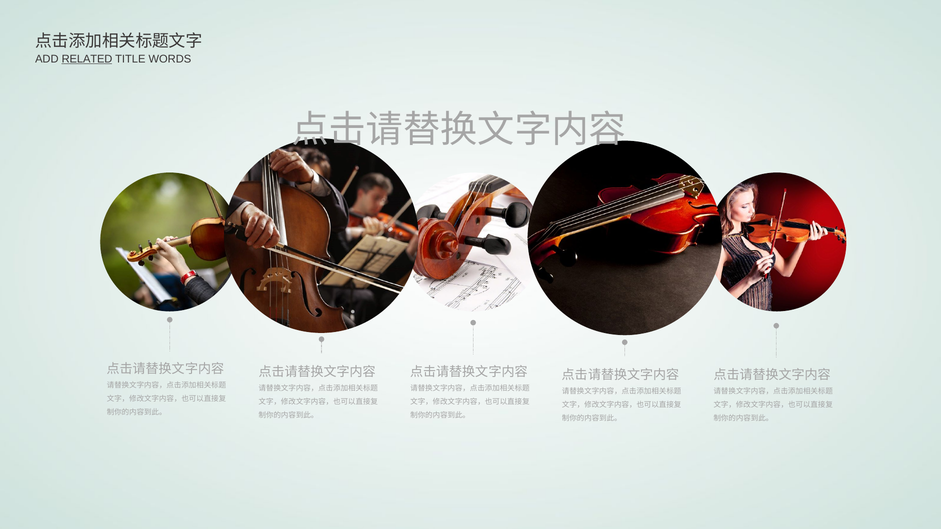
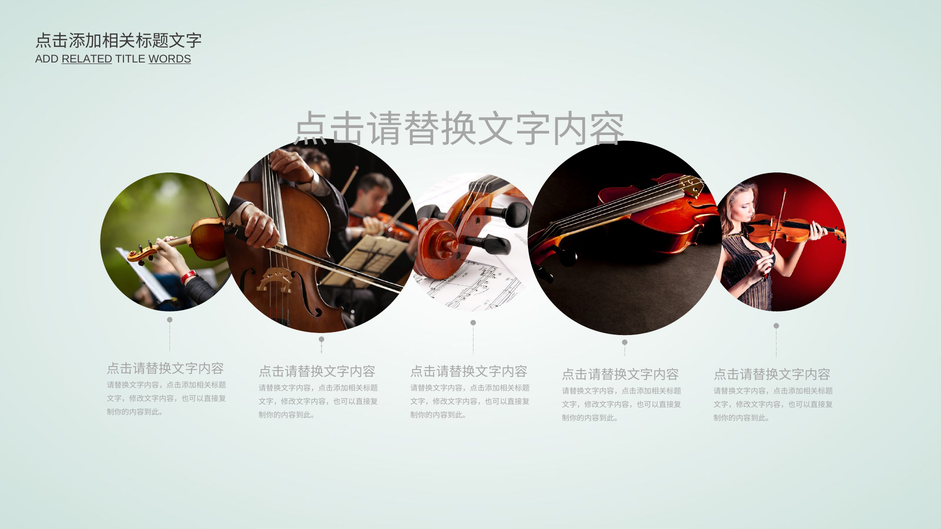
WORDS underline: none -> present (170, 59)
